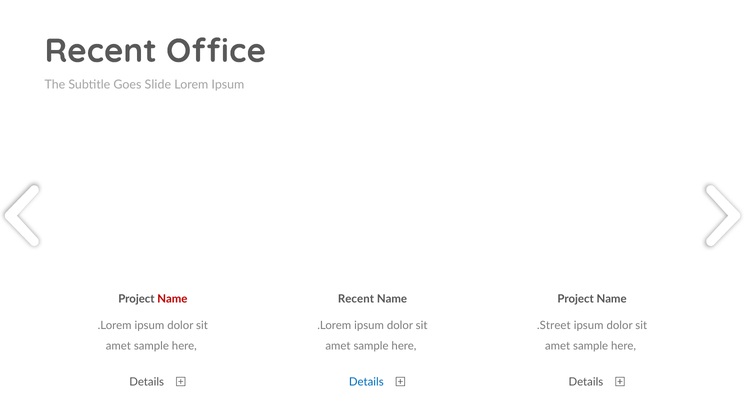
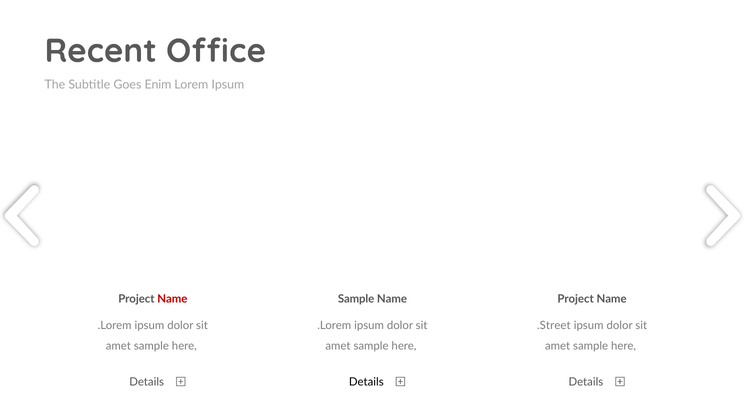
Slide: Slide -> Enim (158, 85)
Recent: Recent -> Sample (356, 299)
Details colour: blue -> black (366, 382)
